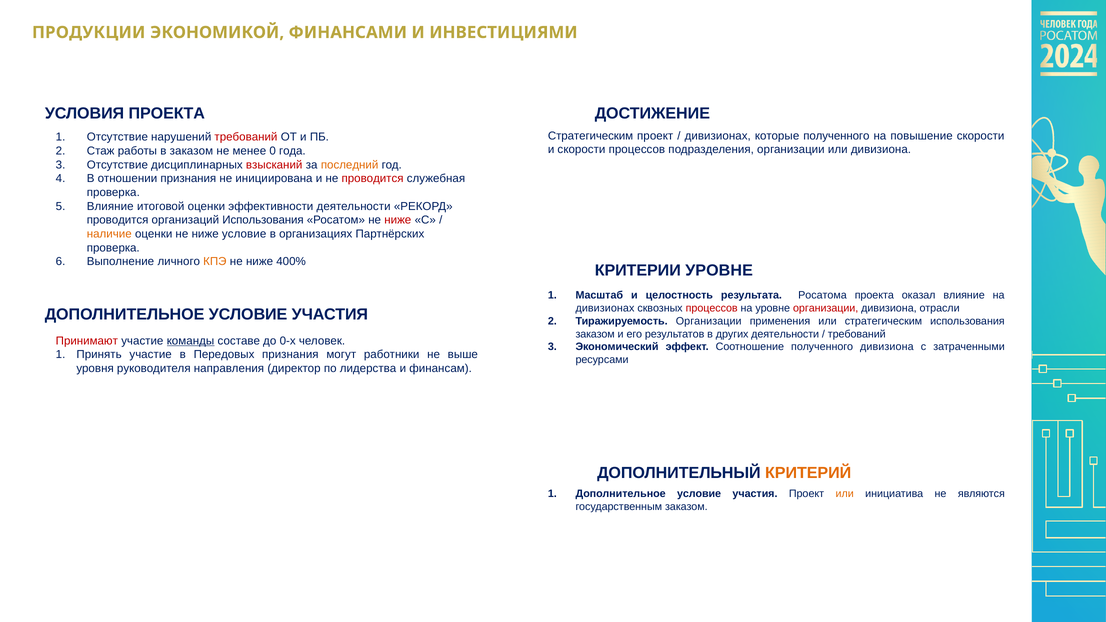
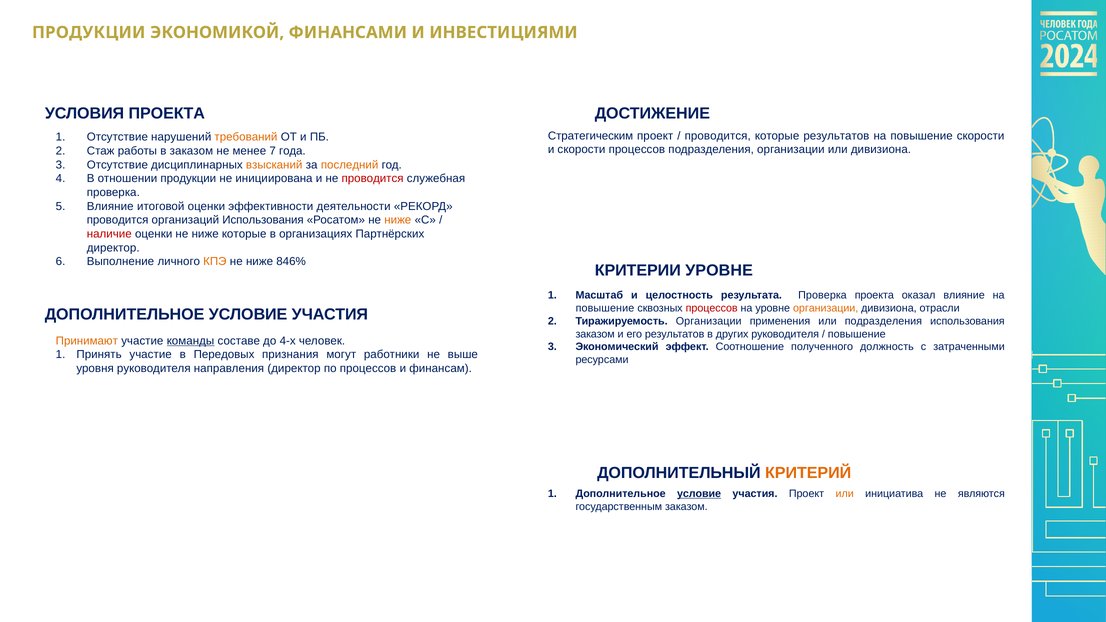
дивизионах: дивизионах -> проводится (718, 136)
которые полученного: полученного -> результатов (836, 136)
требований colour: red -> orange (246, 137)
0: 0 -> 7 (273, 151)
взысканий colour: red -> orange (274, 165)
отношении признания: признания -> продукции (188, 179)
ниже colour: red -> orange (398, 220)
наличие colour: orange -> red (109, 234)
ниже условие: условие -> которые (244, 234)
проверка: проверка -> директор (113, 248)
400%: 400% -> 846% (291, 262)
результата Росатома: Росатома -> Проверка (822, 295)
дивизионах: дивизионах -> повышение (605, 308)
организации colour: red -> orange (826, 308)
или стратегическим: стратегическим -> подразделения (883, 321)
других деятельности: деятельности -> руководителя (785, 334)
требований: требований -> повышение (857, 334)
Принимают colour: red -> orange (87, 341)
0-х: 0-х -> 4-х (288, 341)
полученного дивизиона: дивизиона -> должность (887, 347)
по лидерства: лидерства -> процессов (368, 368)
условие underline: none -> present (699, 494)
